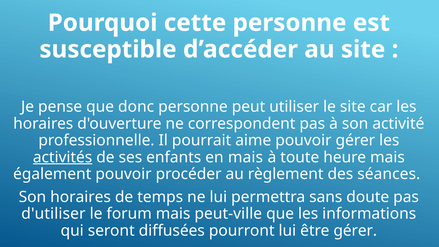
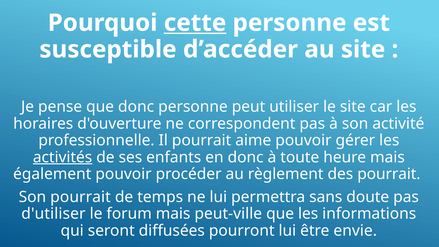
cette underline: none -> present (195, 23)
en mais: mais -> donc (246, 157)
des séances: séances -> pourrait (389, 174)
Son horaires: horaires -> pourrait (81, 197)
être gérer: gérer -> envie (355, 231)
